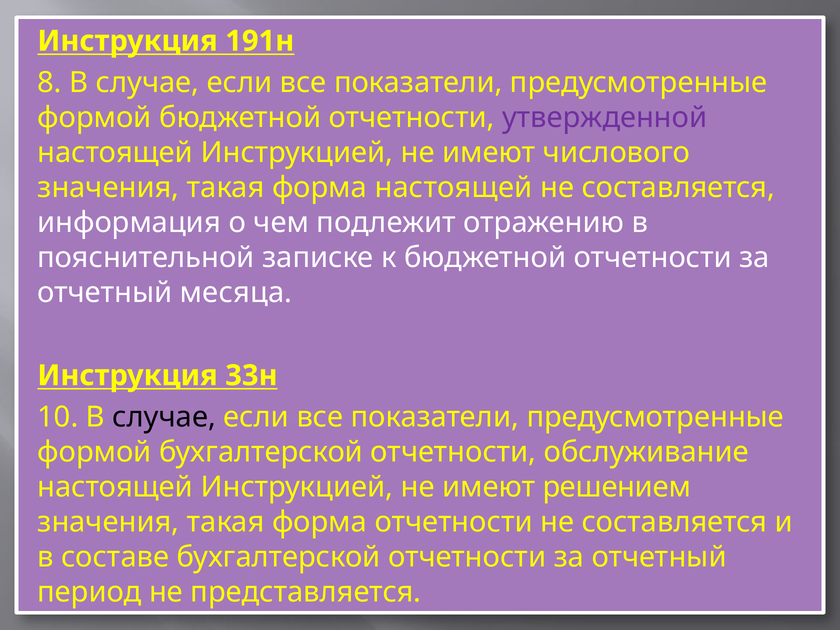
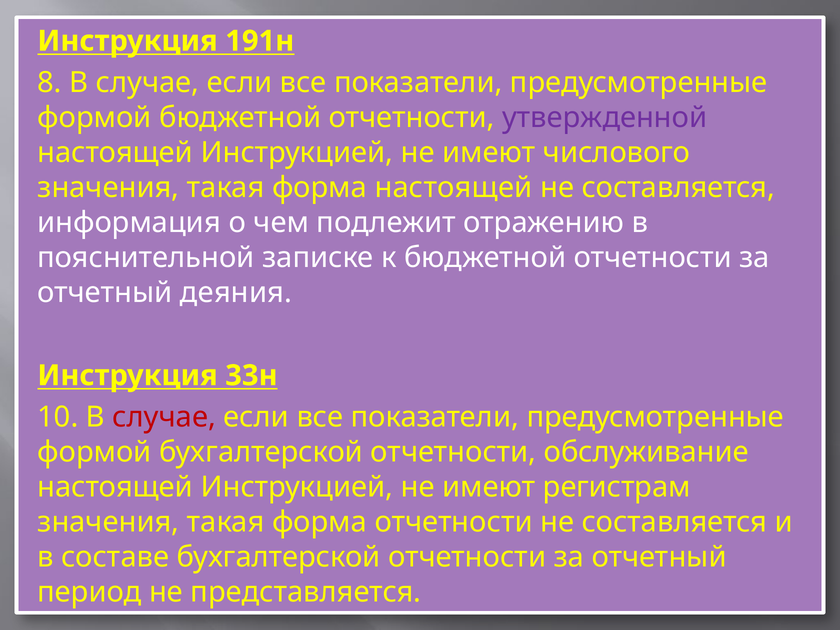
месяца: месяца -> деяния (236, 292)
случае colour: black -> red (164, 417)
решением: решением -> регистрам (617, 487)
